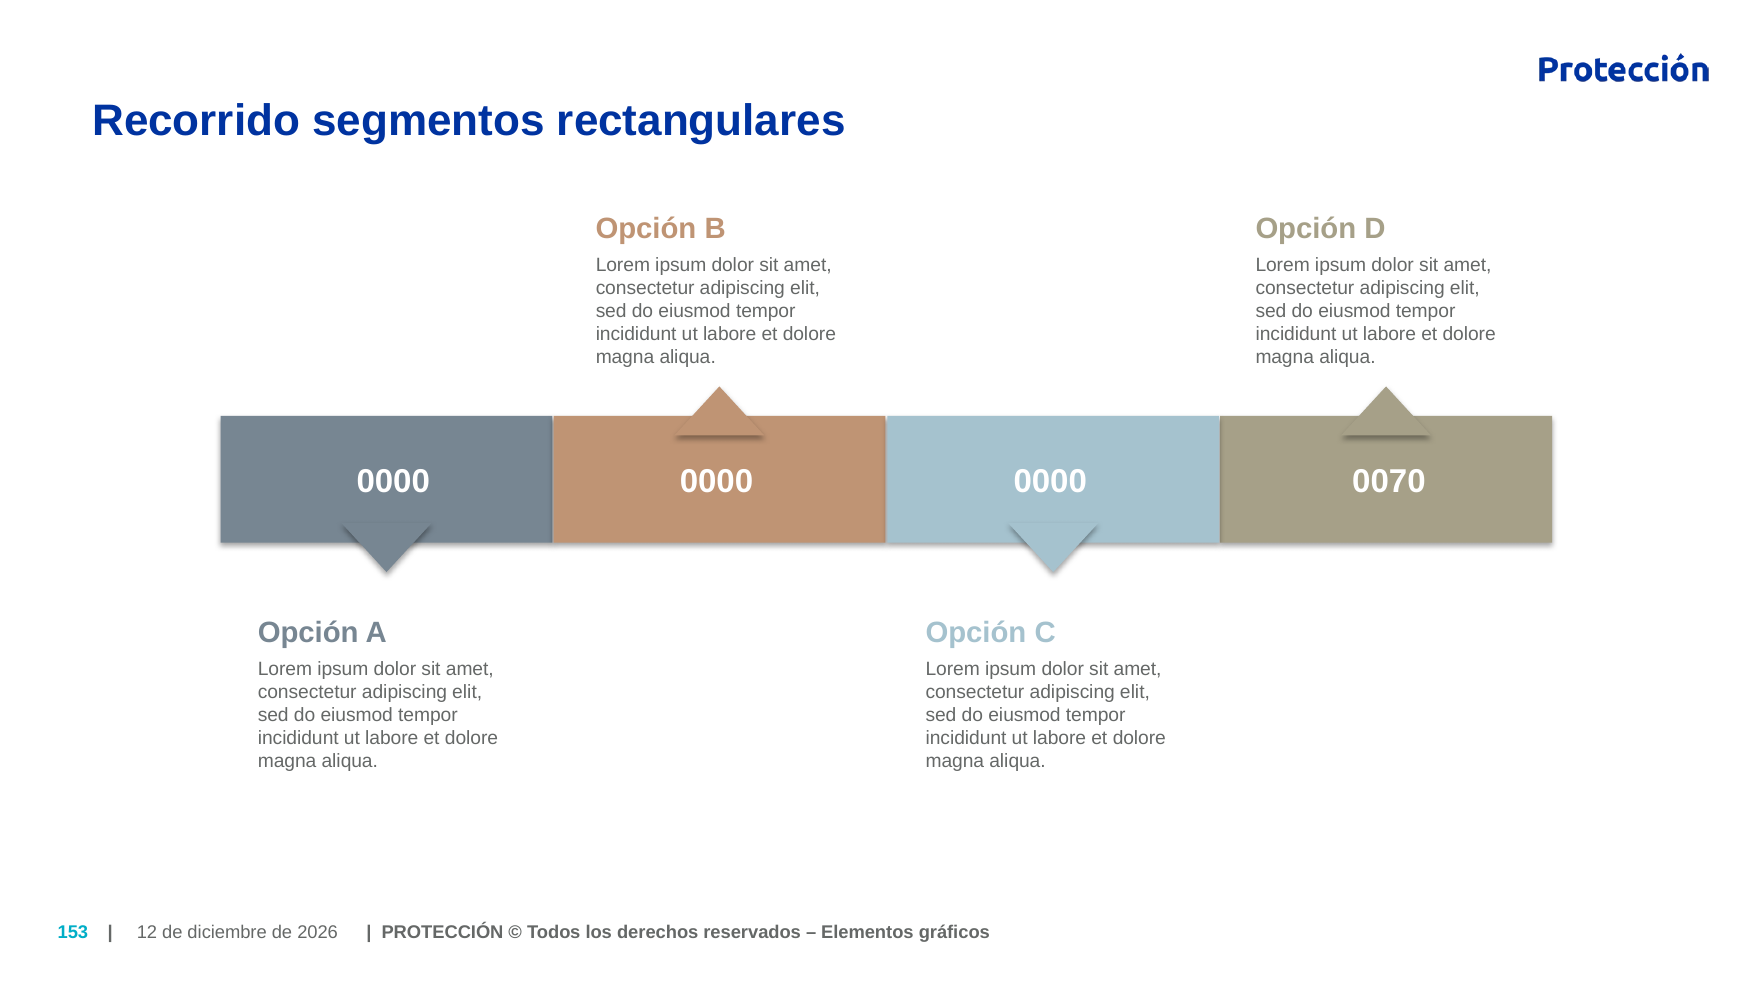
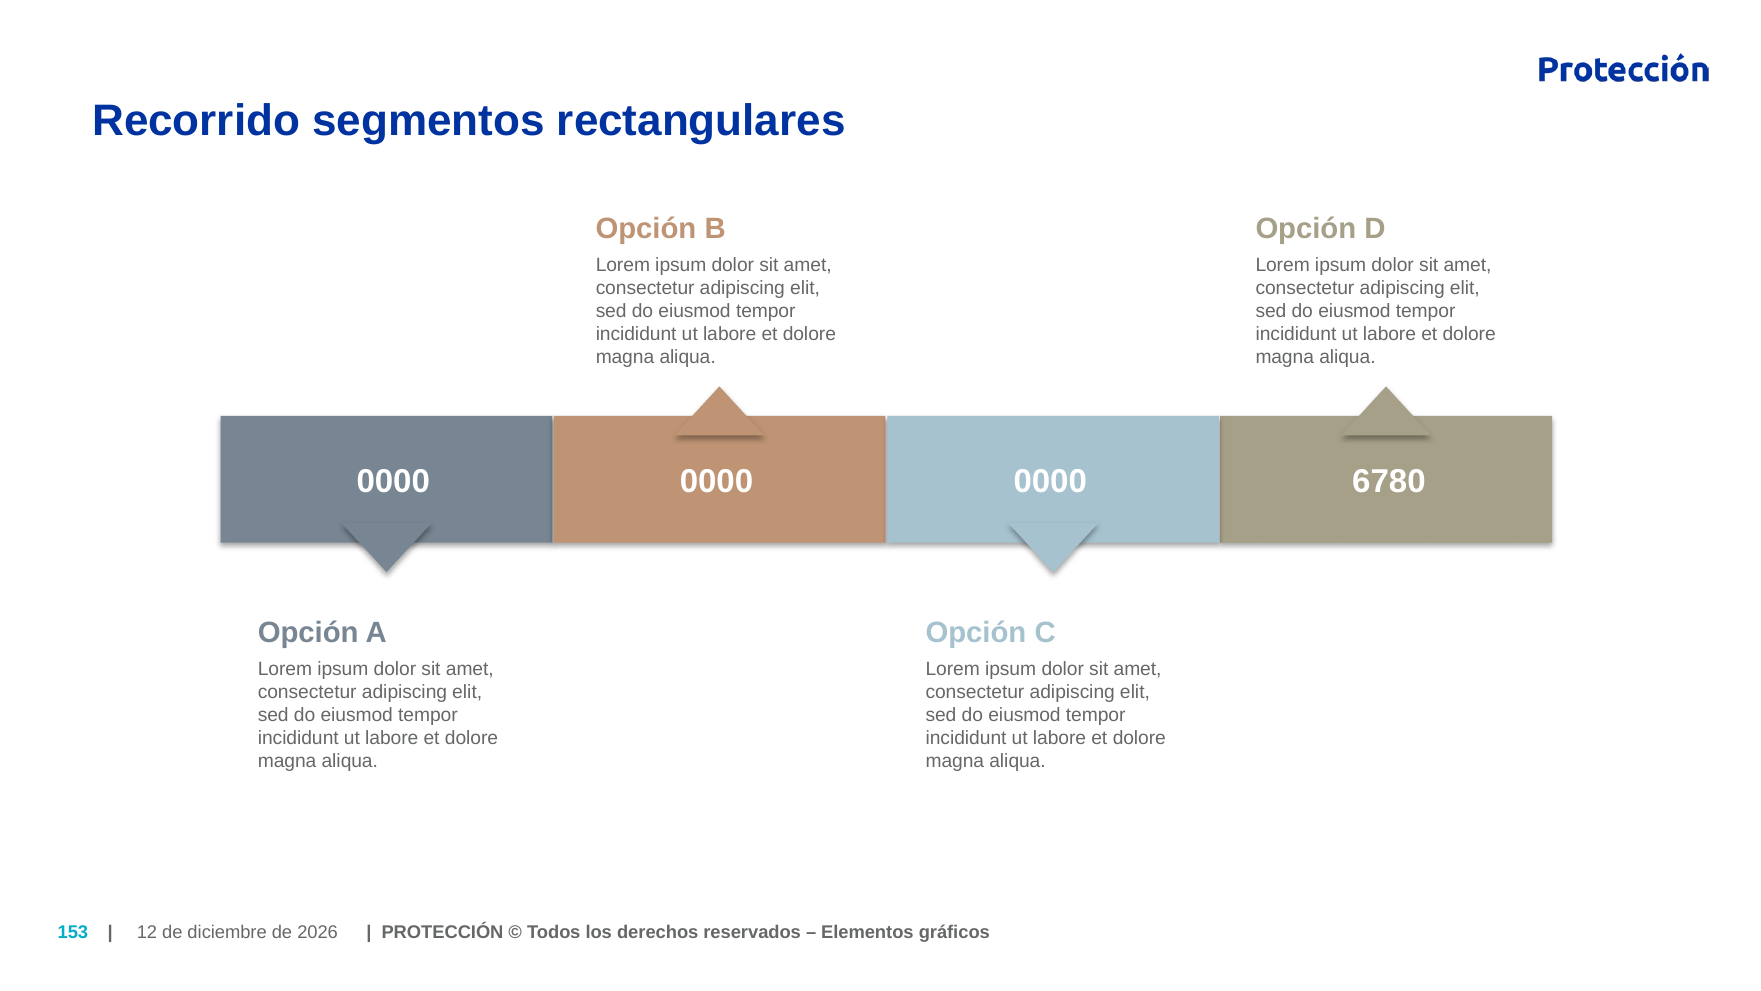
0070: 0070 -> 6780 (1389, 481)
